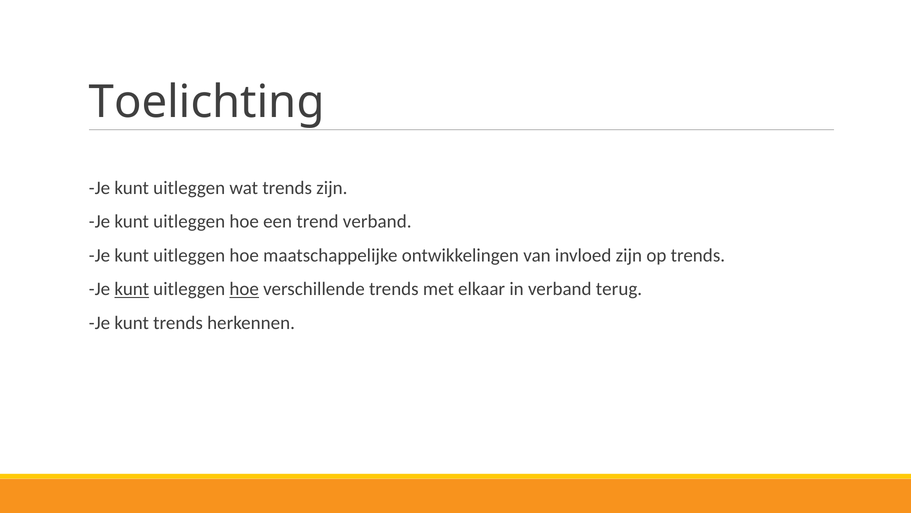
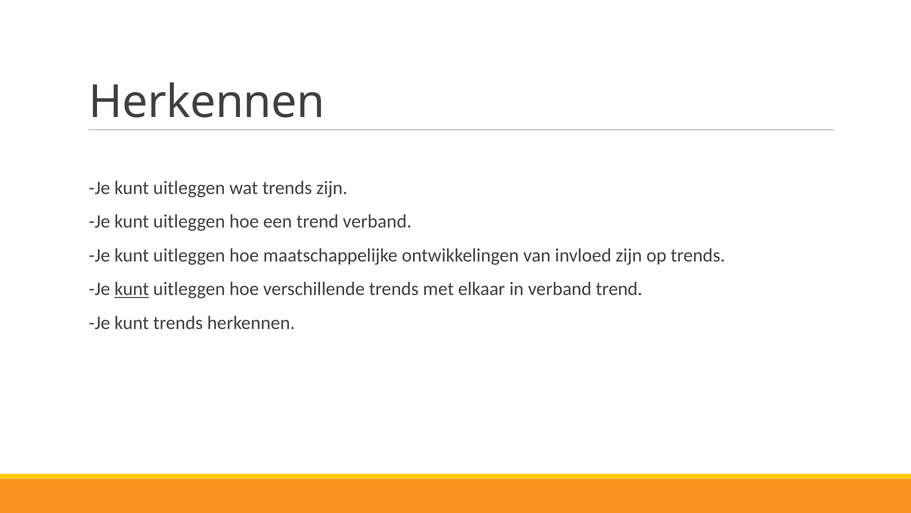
Toelichting: Toelichting -> Herkennen (207, 102)
hoe underline: present -> none (244, 289)
verband terug: terug -> trend (619, 289)
